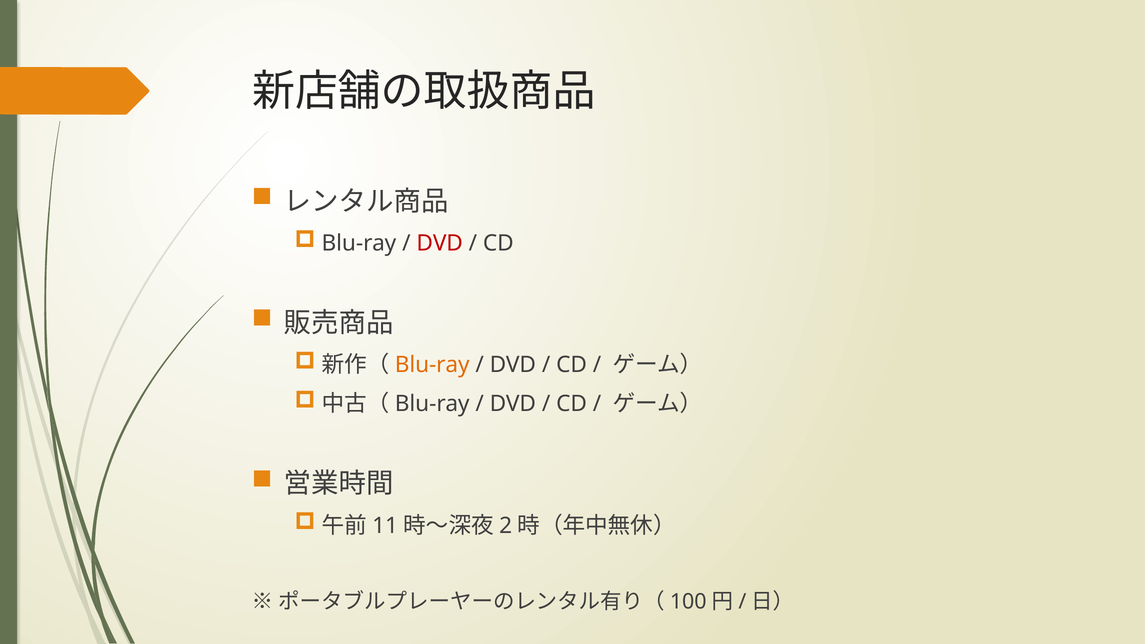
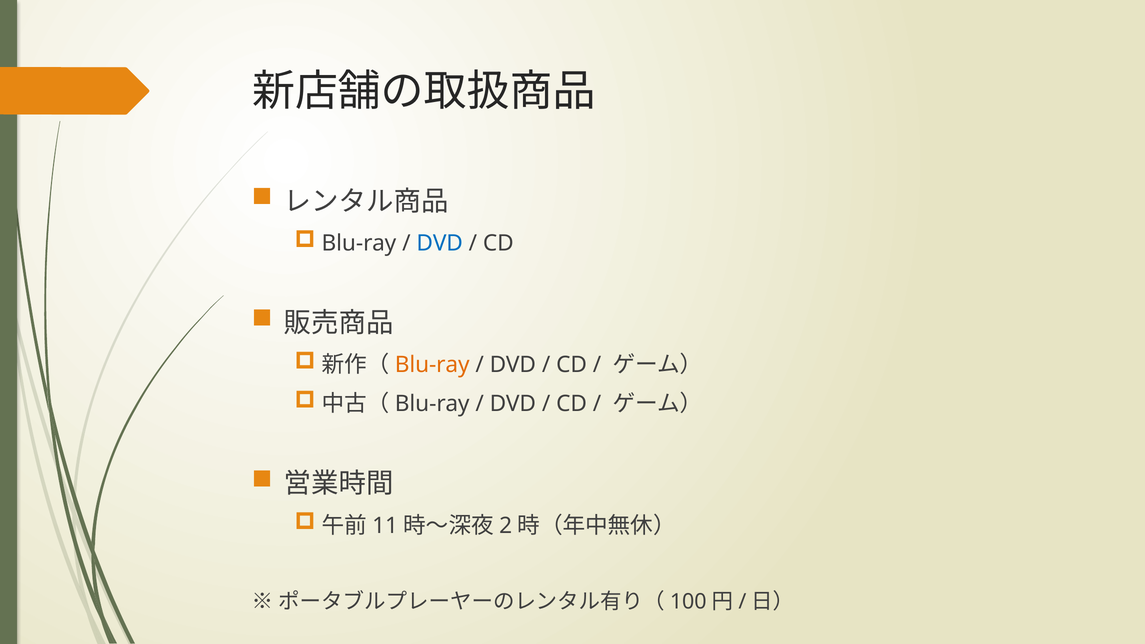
DVD colour: red -> blue (440, 243)
